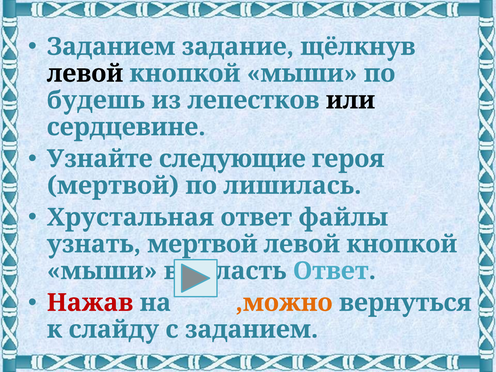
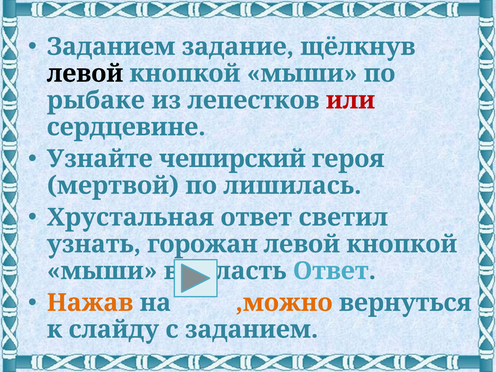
будешь: будешь -> рыбаке (96, 100)
или colour: black -> red (350, 100)
следующие: следующие -> чеширский (232, 159)
файлы: файлы -> светил (343, 217)
узнать мертвой: мертвой -> горожан (202, 244)
Нажав colour: red -> orange (90, 303)
